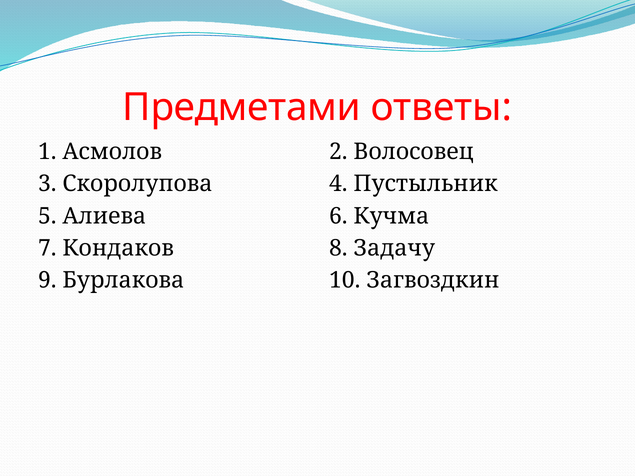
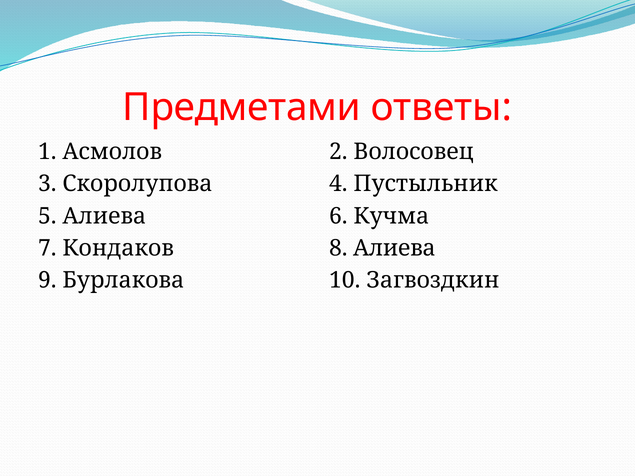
8 Задачу: Задачу -> Алиева (394, 248)
